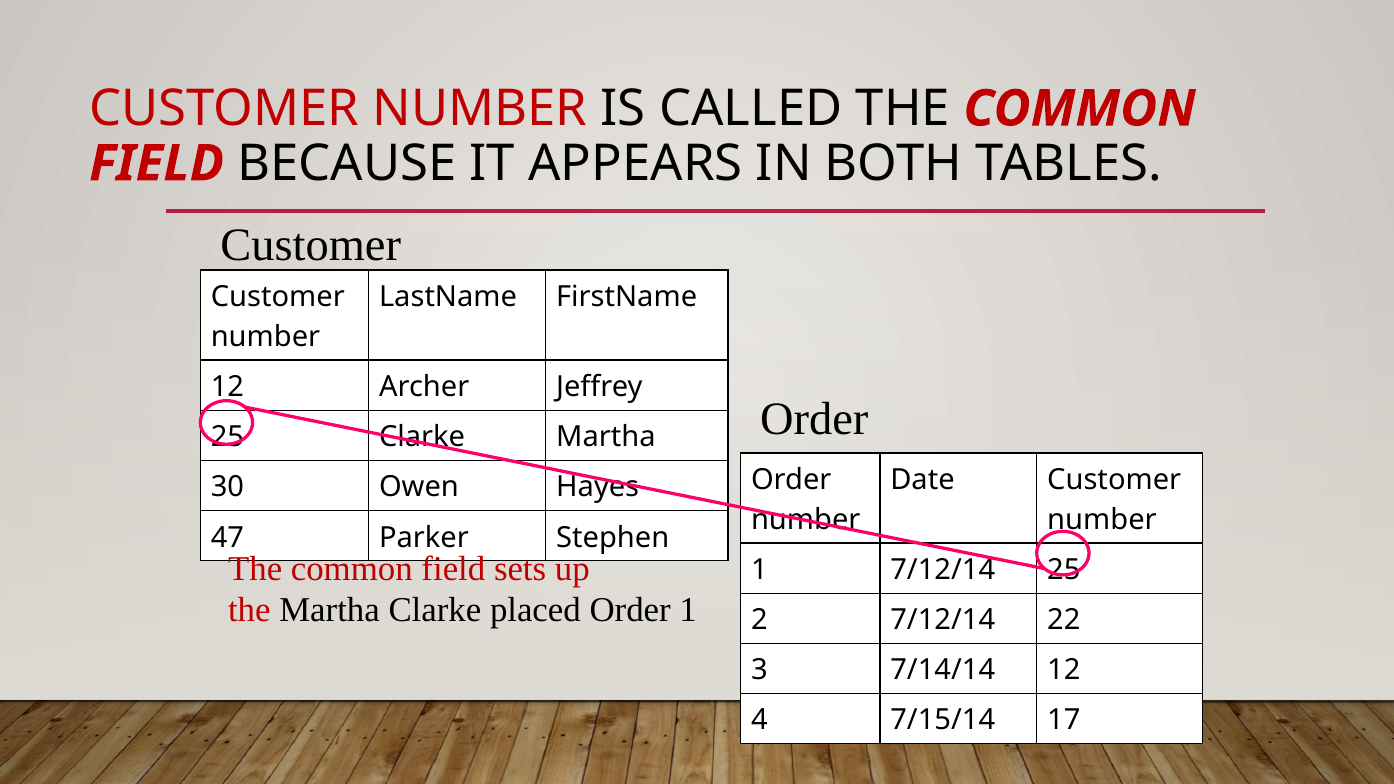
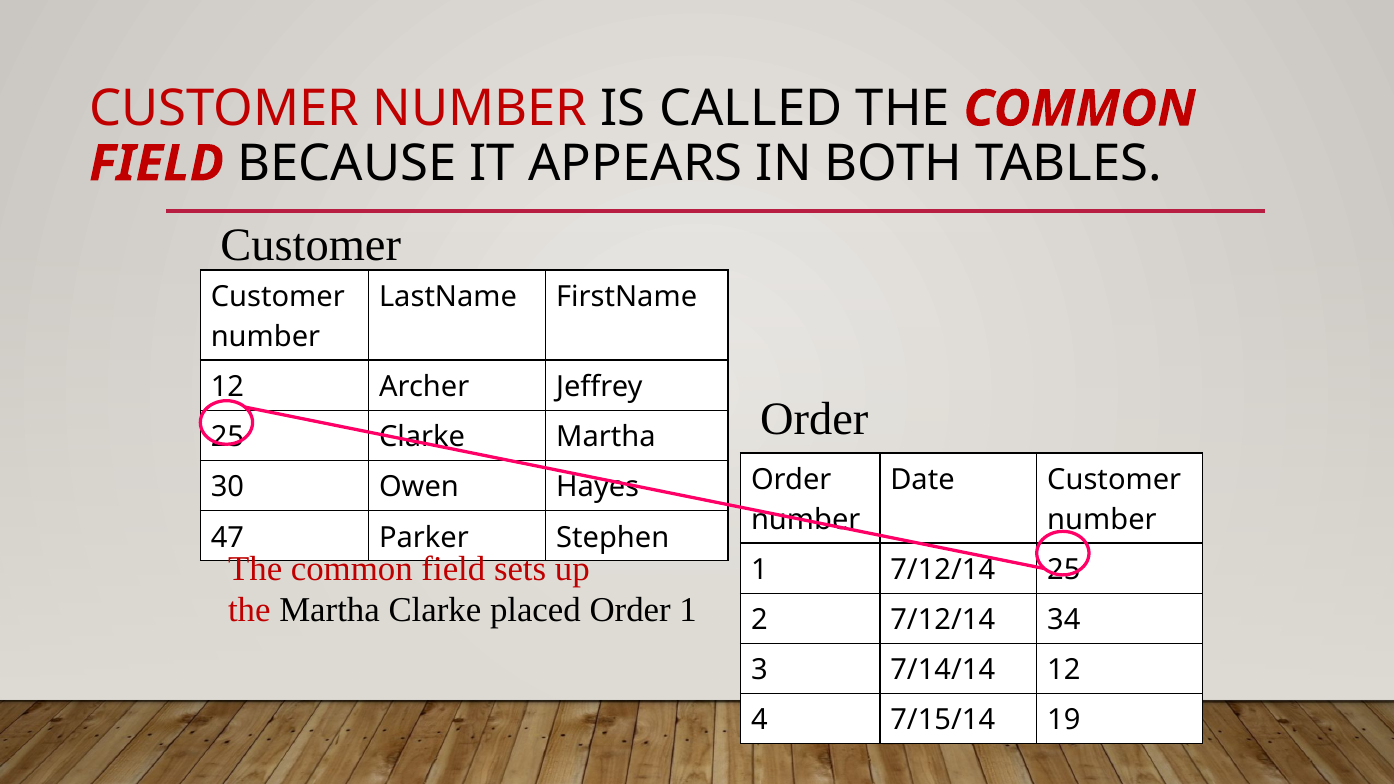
22: 22 -> 34 (1064, 620)
17: 17 -> 19 (1064, 720)
